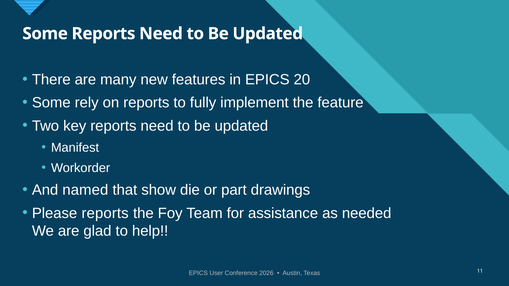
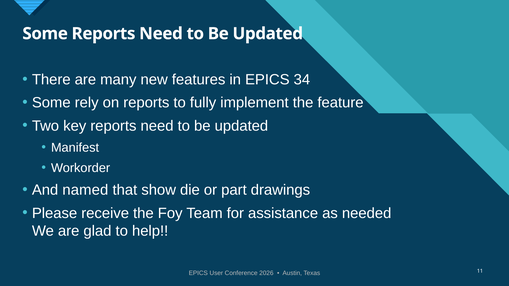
20: 20 -> 34 (302, 80)
Please reports: reports -> receive (105, 213)
